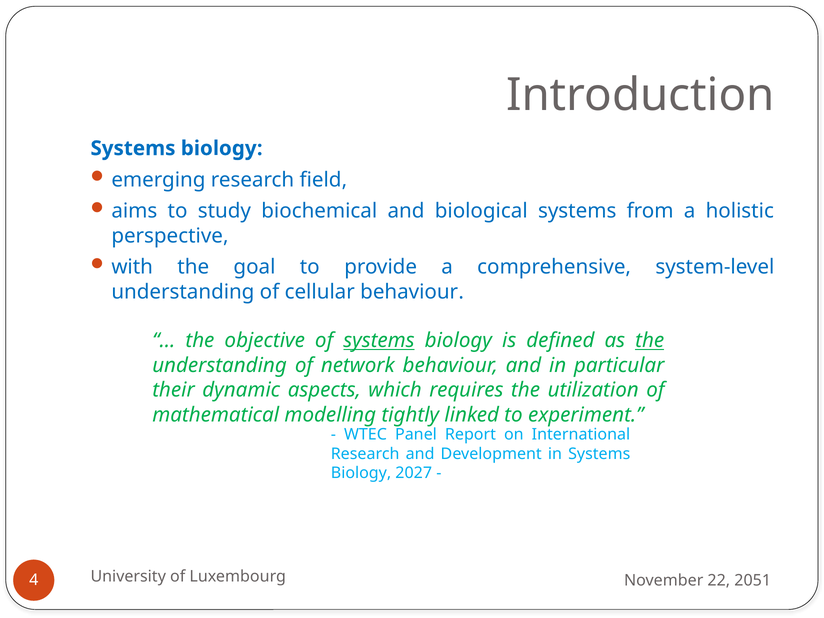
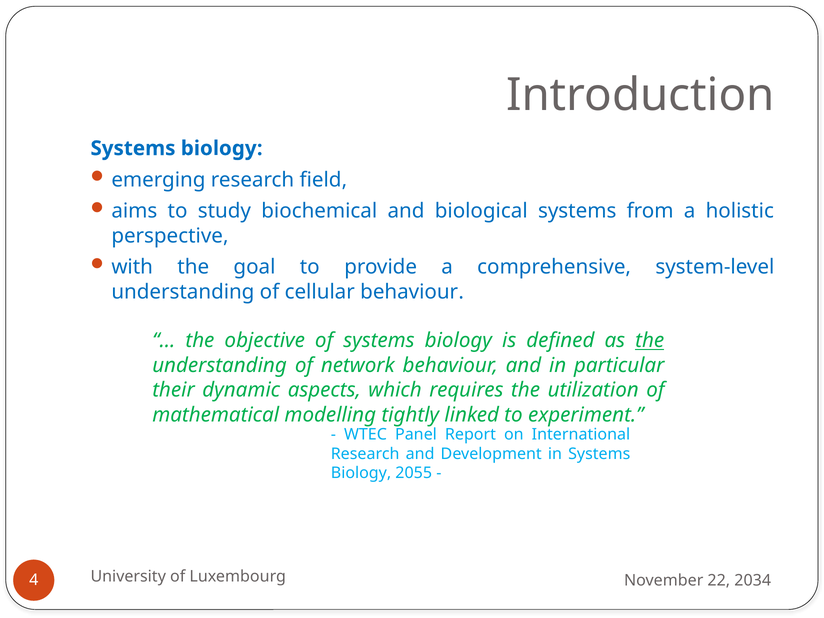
systems underline: present -> none (379, 341)
2027: 2027 -> 2055 (414, 473)
2051: 2051 -> 2034 (753, 580)
